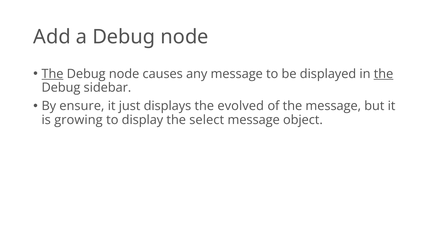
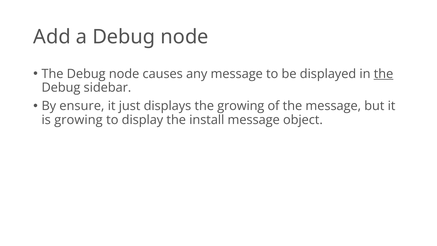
The underline: present -> none (52, 74)
the evolved: evolved -> growing (241, 106)
select: select -> install (207, 120)
